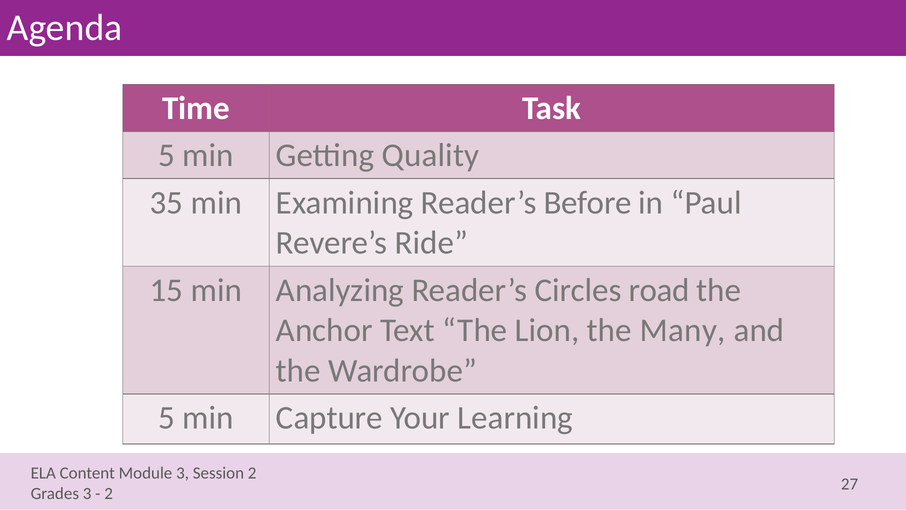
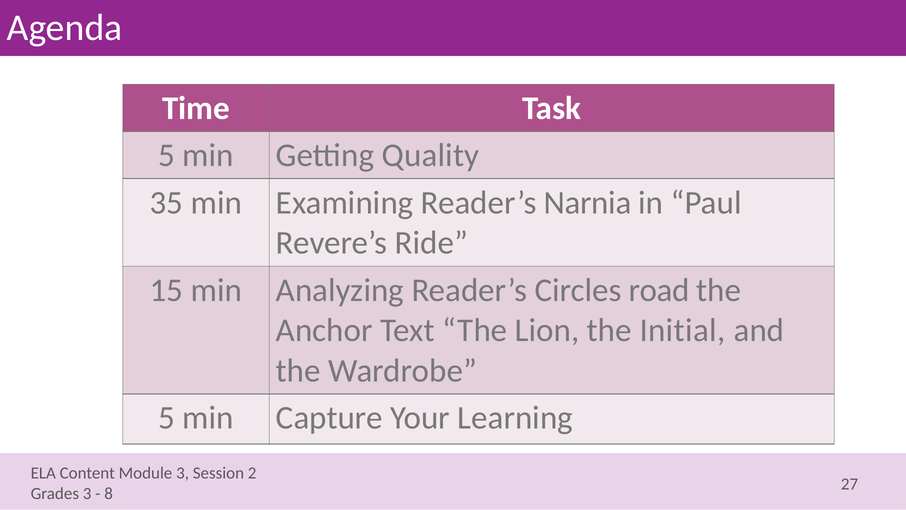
Before: Before -> Narnia (588, 202)
Many: Many -> Initial (683, 330)
2: 2 -> 8 (109, 493)
